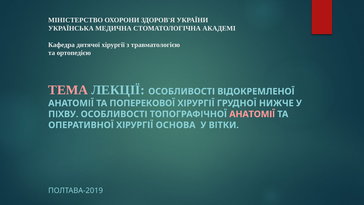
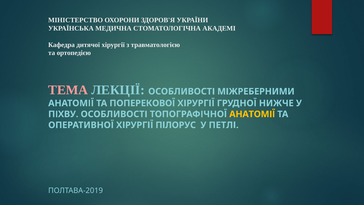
ВІДОКРЕМЛЕНОЇ: ВІДОКРЕМЛЕНОЇ -> МІЖРЕБЕРНИМИ (256, 91)
АНАТОМІЇ colour: pink -> yellow (252, 114)
ОСНОВА: ОСНОВА -> ПІЛОРУС (176, 125)
ВІТКИ: ВІТКИ -> ПЕТЛІ (224, 125)
